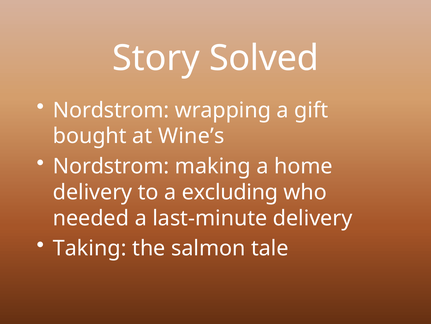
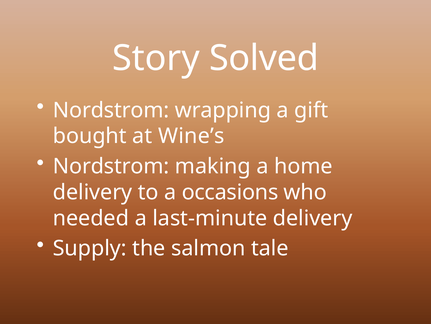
excluding: excluding -> occasions (230, 192)
Taking: Taking -> Supply (90, 248)
